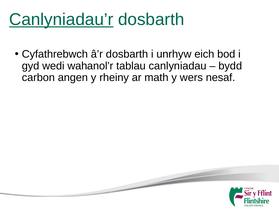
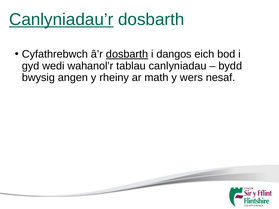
dosbarth underline: none -> present (127, 54)
unrhyw: unrhyw -> dangos (174, 54)
carbon: carbon -> bwysig (38, 78)
